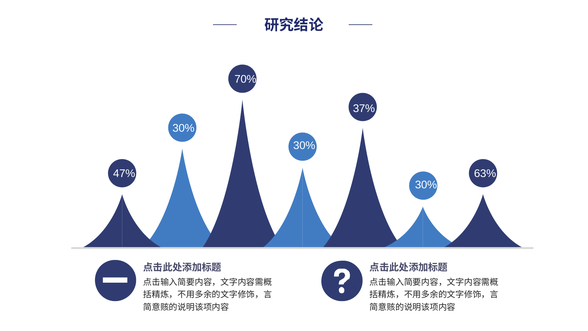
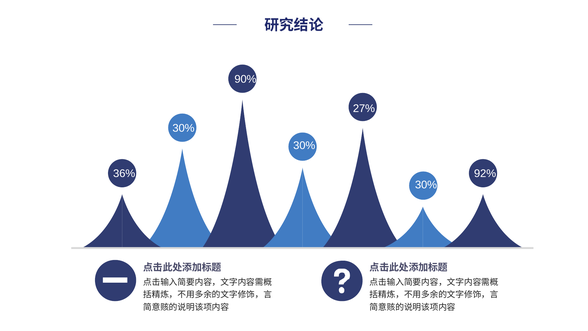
70%: 70% -> 90% (245, 79)
37%: 37% -> 27% (364, 108)
47%: 47% -> 36% (124, 173)
63%: 63% -> 92% (485, 173)
